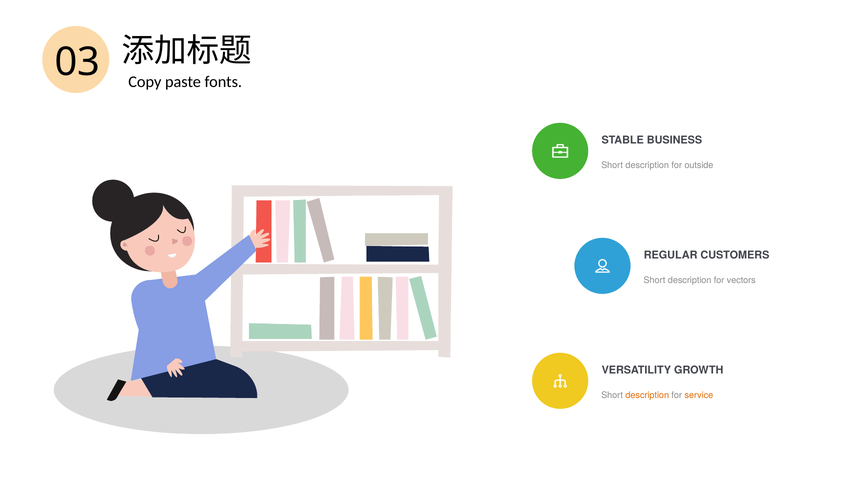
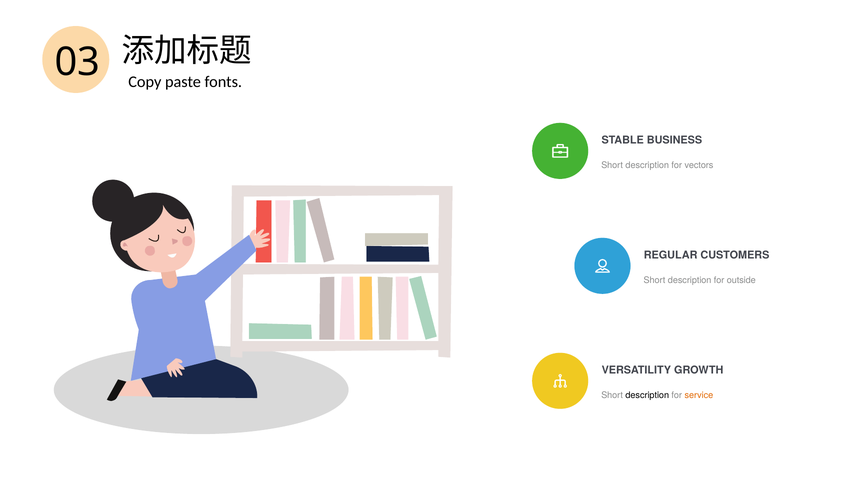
outside: outside -> vectors (699, 165)
vectors: vectors -> outside (741, 280)
description colour: orange -> black (647, 395)
